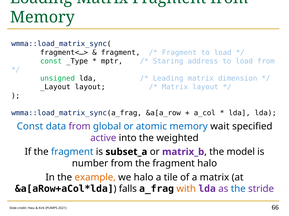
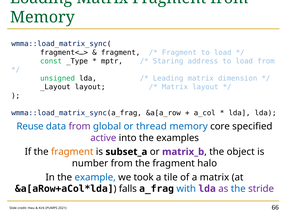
Const: Const -> Reuse (30, 127)
atomic: atomic -> thread (151, 127)
wait: wait -> core (220, 127)
weighted: weighted -> examples (178, 138)
fragment colour: blue -> orange (72, 152)
model: model -> object (241, 152)
example colour: orange -> blue (95, 178)
we halo: halo -> took (144, 178)
with colour: orange -> blue (186, 189)
